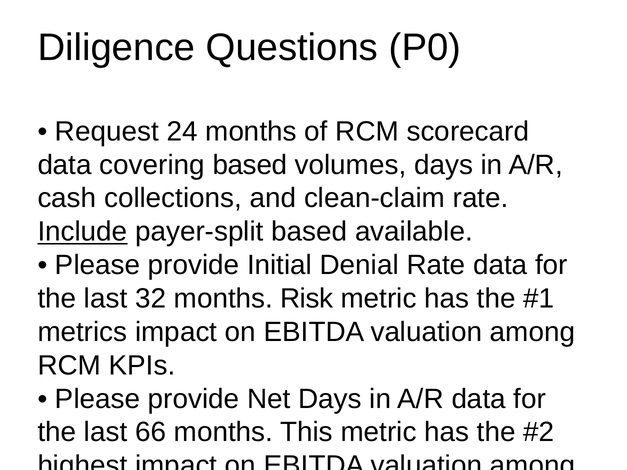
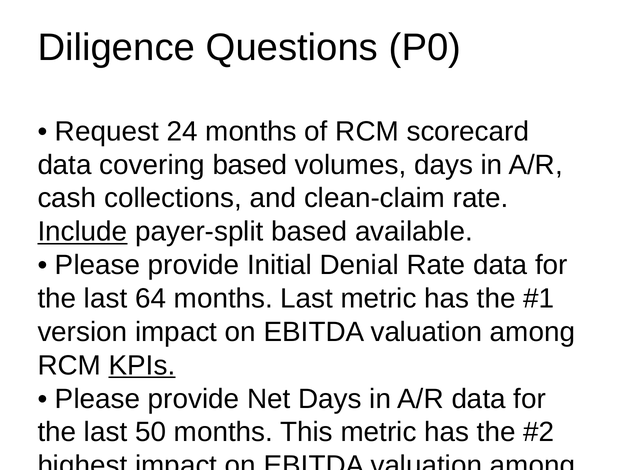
32: 32 -> 64 (151, 299)
months Risk: Risk -> Last (307, 299)
metrics: metrics -> version (82, 332)
KPIs underline: none -> present (142, 366)
66: 66 -> 50 (151, 433)
